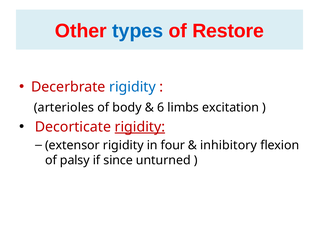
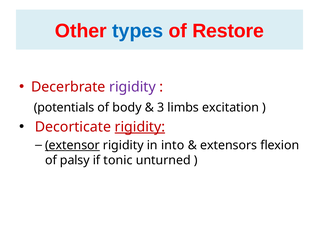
rigidity colour: blue -> purple (132, 87)
arterioles: arterioles -> potentials (64, 107)
6: 6 -> 3 (161, 107)
extensor underline: none -> present (72, 145)
four: four -> into (173, 145)
inhibitory: inhibitory -> extensors (229, 145)
since: since -> tonic (118, 160)
